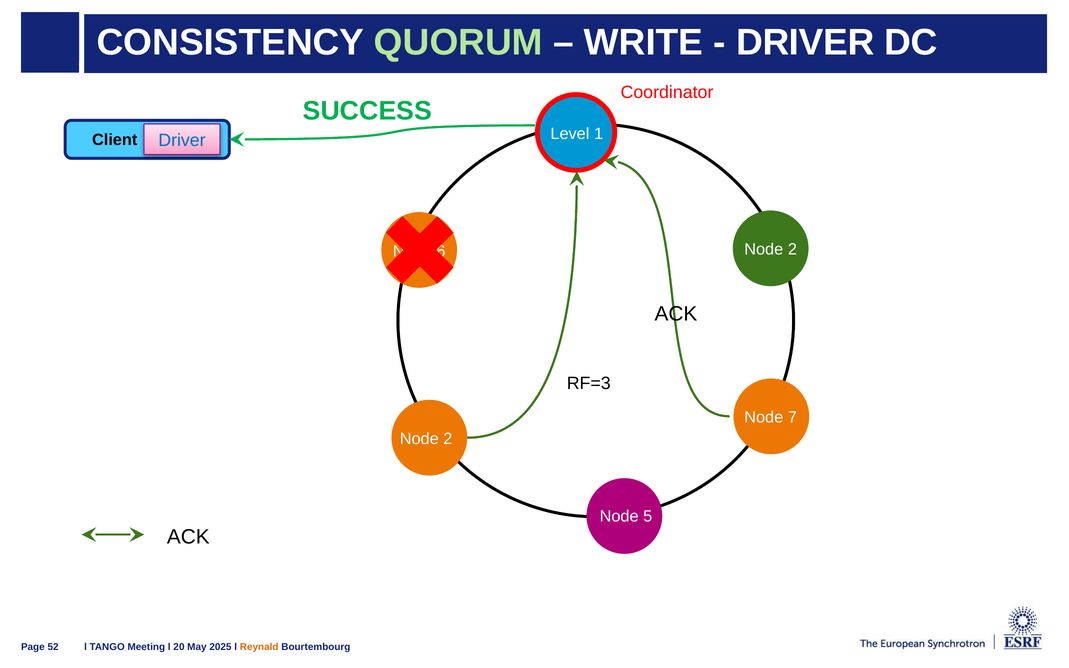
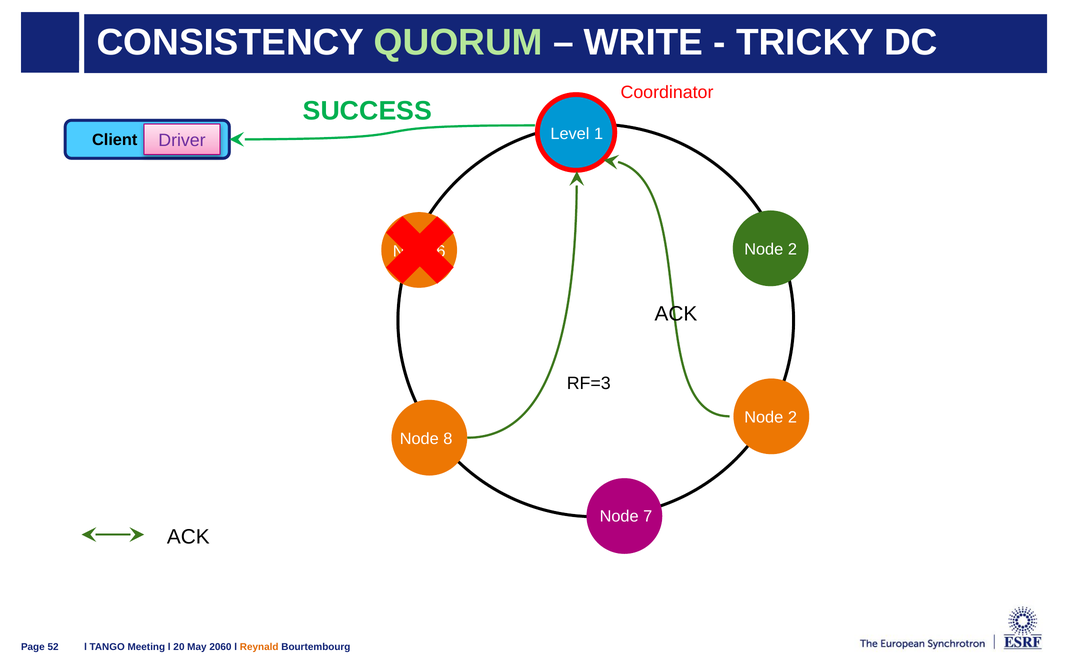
DRIVER: DRIVER -> TRICKY (805, 43)
Driver colour: blue -> purple (182, 140)
7: 7 -> 2 (792, 417)
2: 2 -> 8 (448, 439)
5: 5 -> 7 (648, 517)
2025: 2025 -> 2060 (220, 647)
